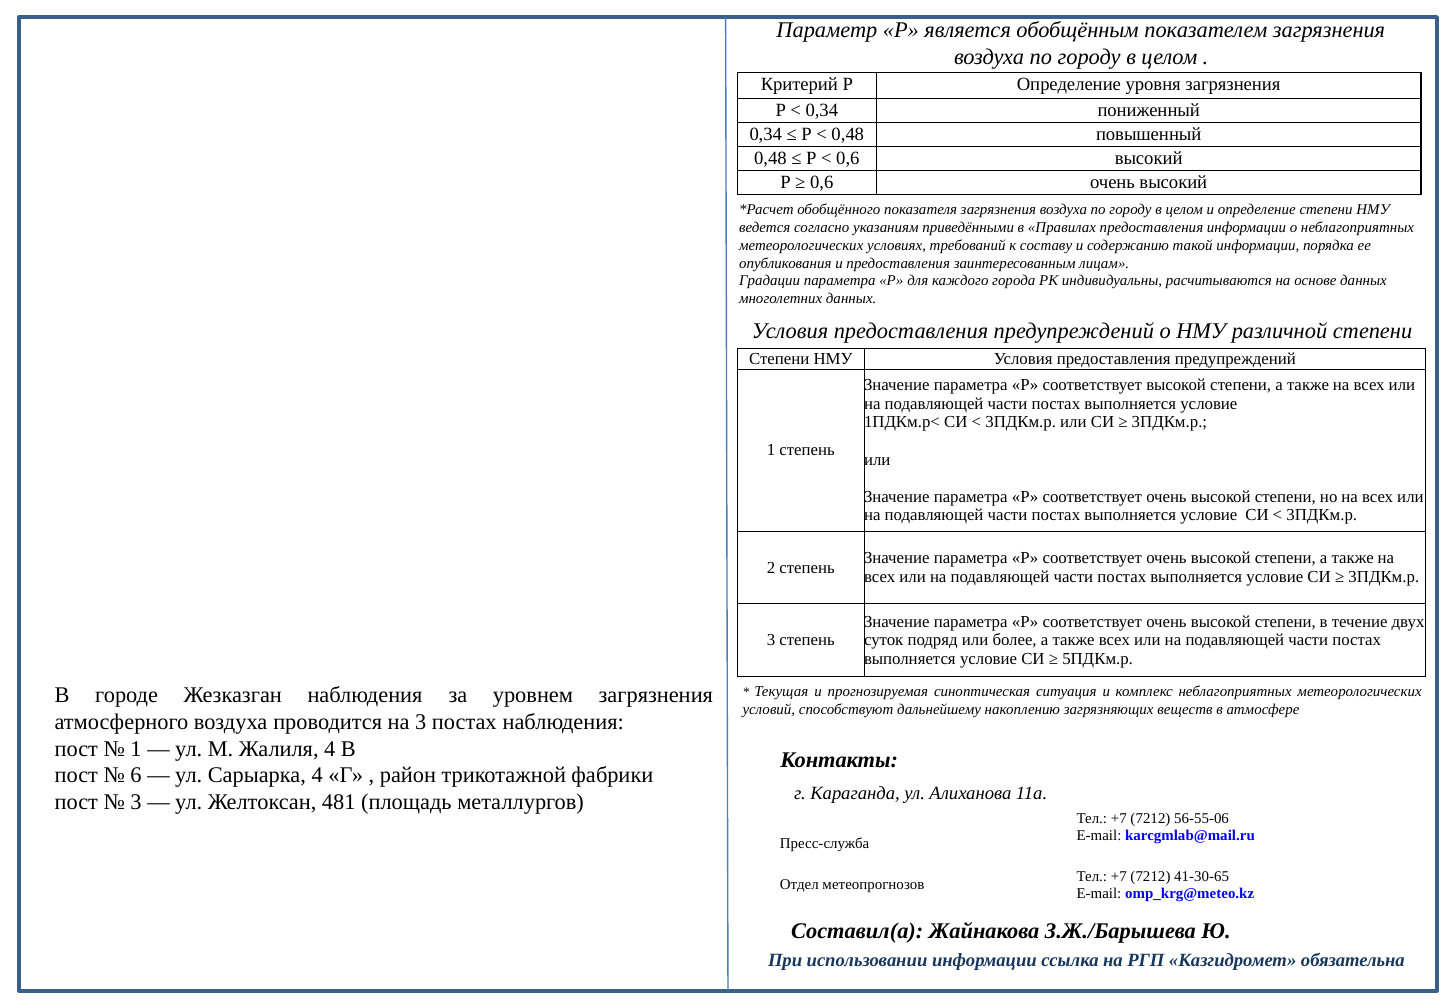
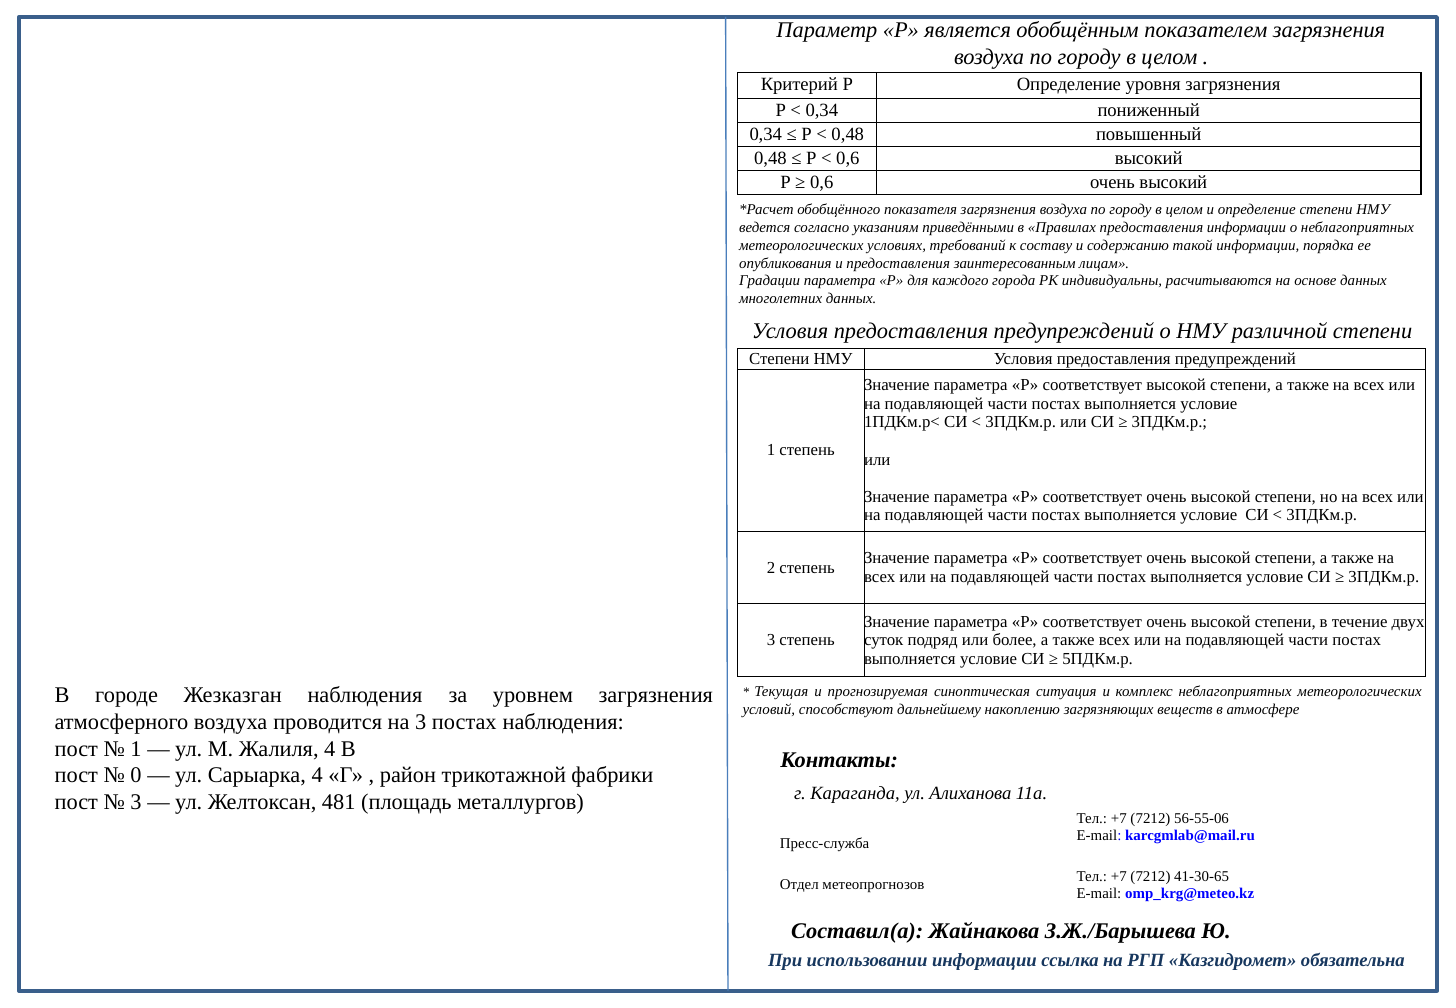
6: 6 -> 0 (136, 776)
